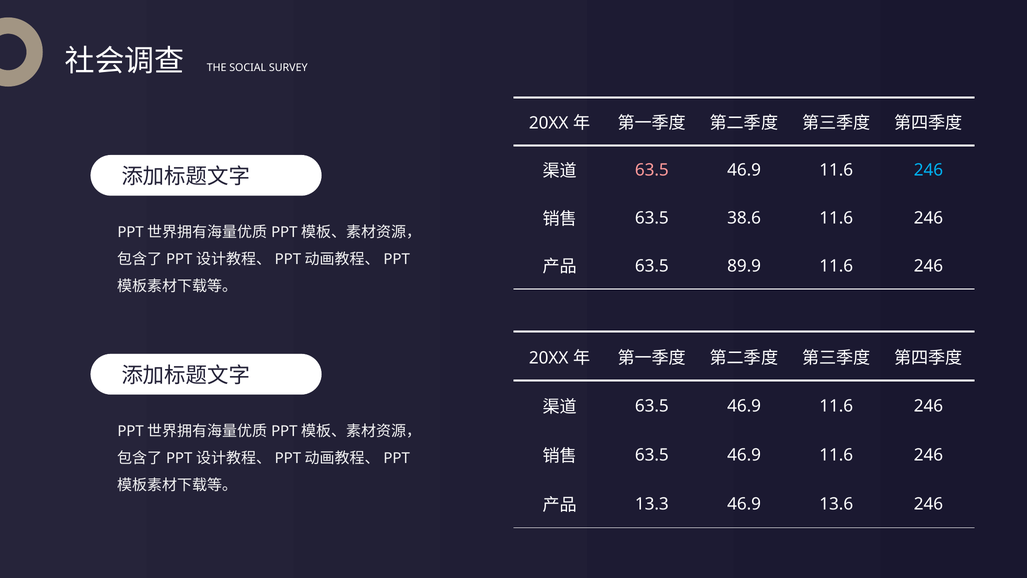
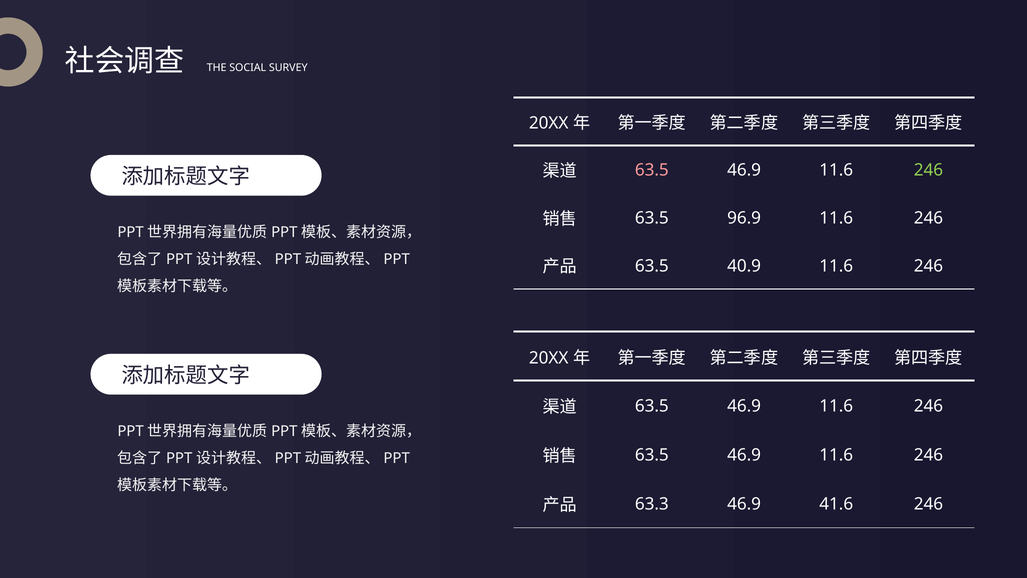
246 colour: light blue -> light green (928, 170)
38.6: 38.6 -> 96.9 (744, 218)
89.9: 89.9 -> 40.9 (744, 266)
13.3: 13.3 -> 63.3 (652, 504)
13.6: 13.6 -> 41.6 (836, 504)
